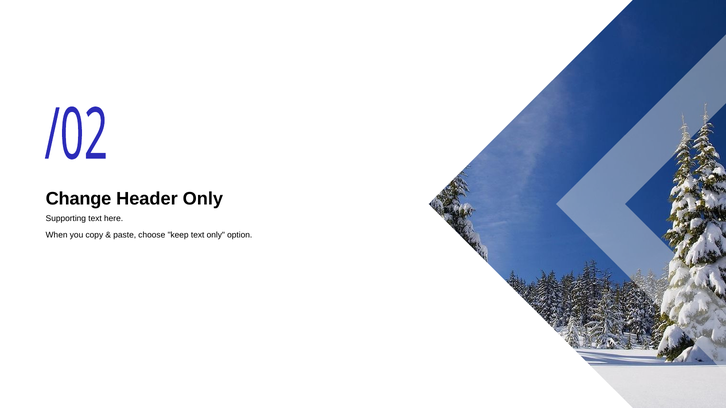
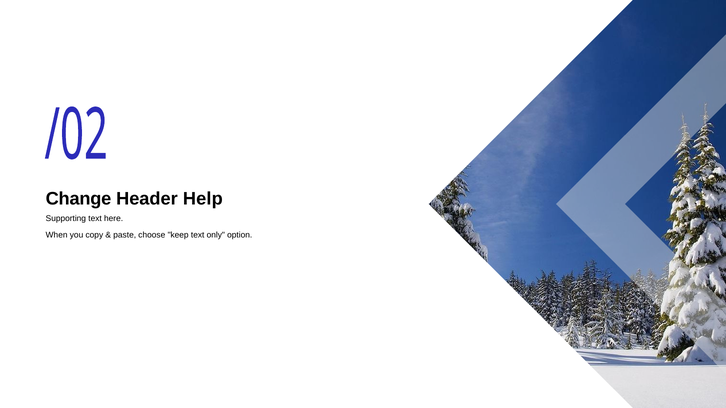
Header Only: Only -> Help (203, 199)
